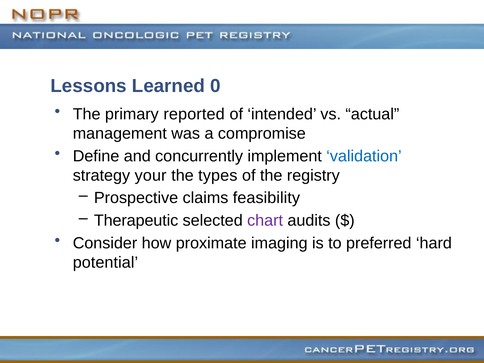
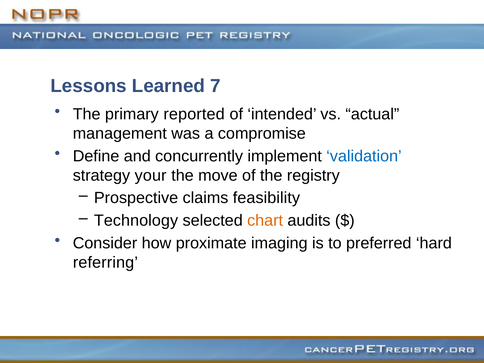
0: 0 -> 7 (215, 86)
types: types -> move (218, 175)
Therapeutic: Therapeutic -> Technology (136, 221)
chart colour: purple -> orange (265, 221)
potential: potential -> referring (105, 262)
